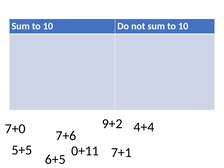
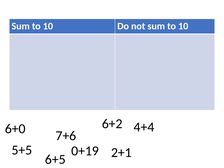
9+2: 9+2 -> 6+2 (112, 124)
7+0: 7+0 -> 6+0 (15, 129)
0+11: 0+11 -> 0+19 (85, 151)
7+1: 7+1 -> 2+1 (121, 153)
